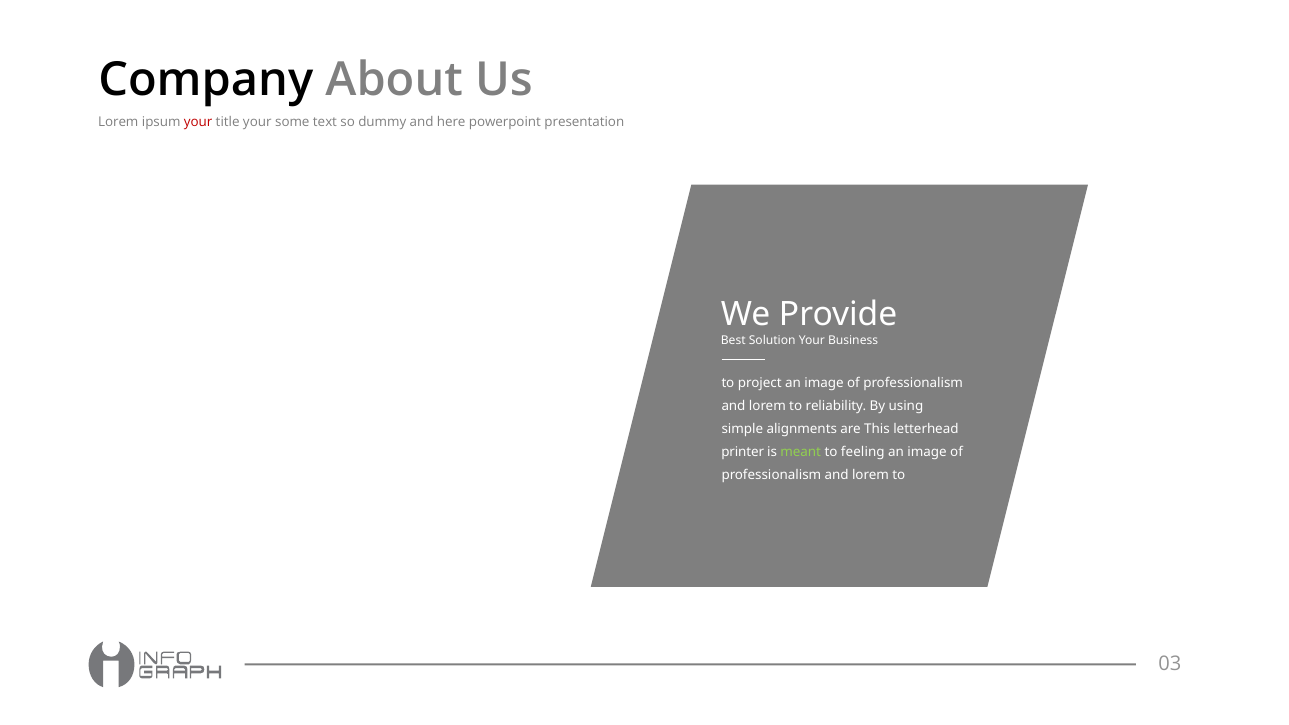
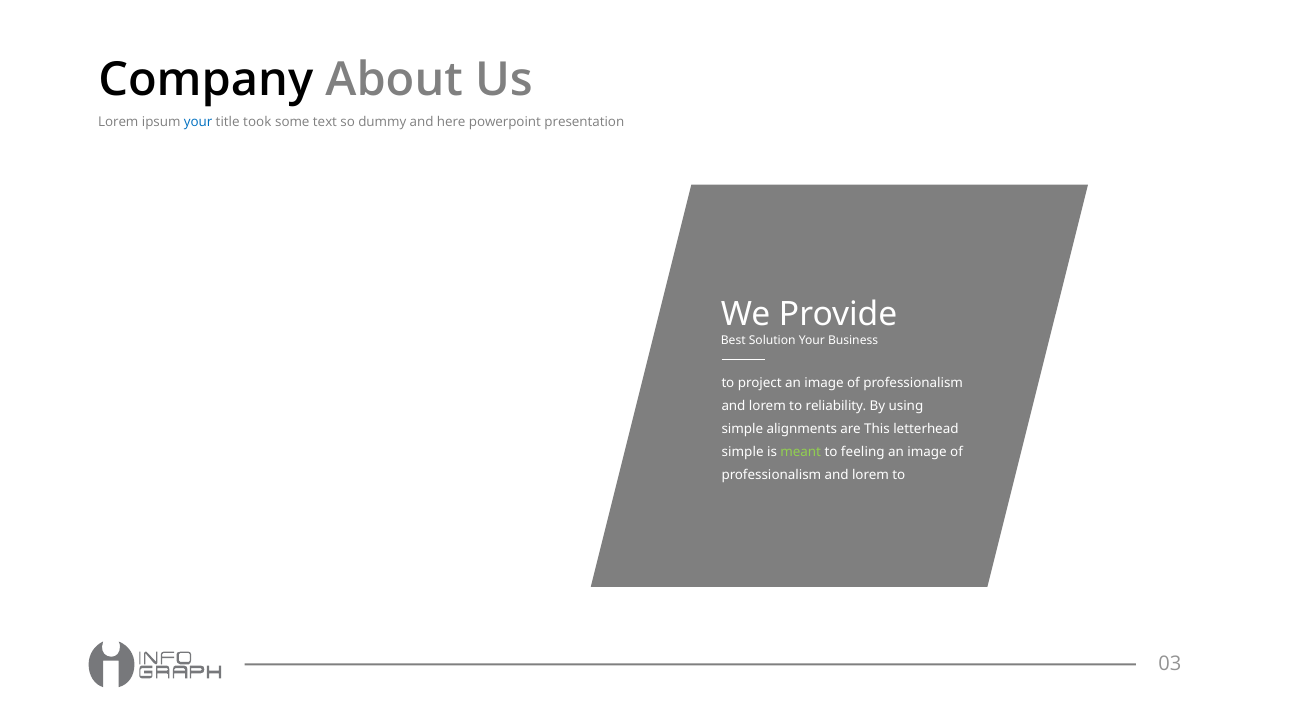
your colour: red -> blue (198, 122)
title your: your -> took (257, 122)
printer: printer -> simple (743, 452)
